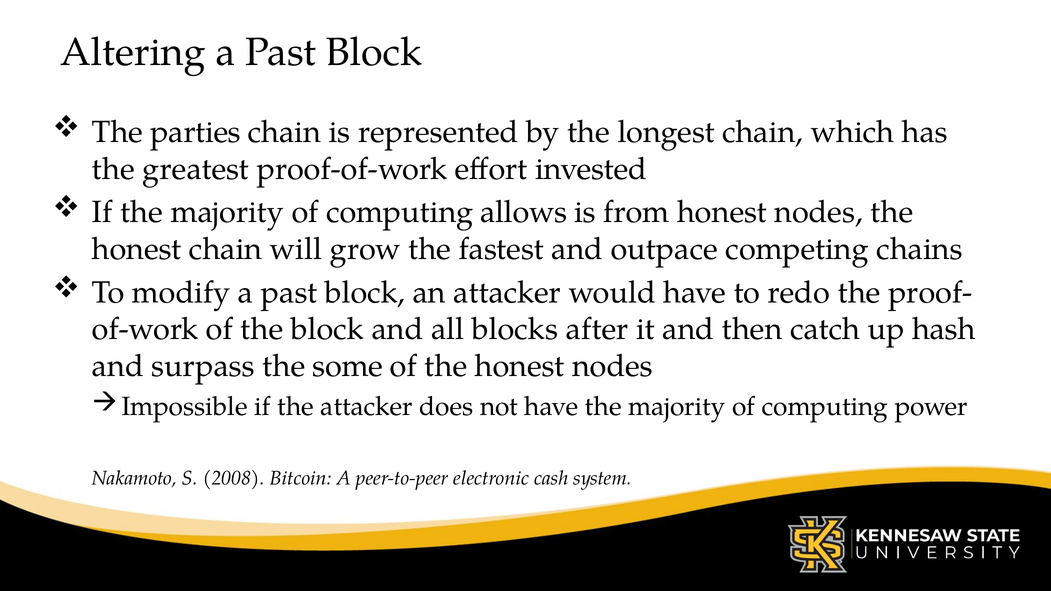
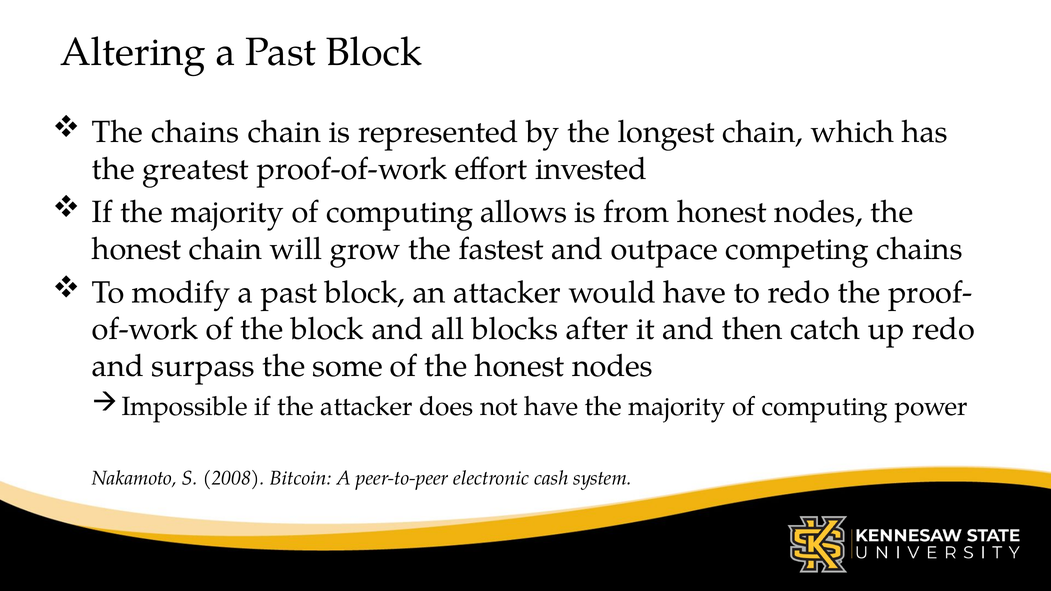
The parties: parties -> chains (195, 132)
up hash: hash -> redo (944, 329)
